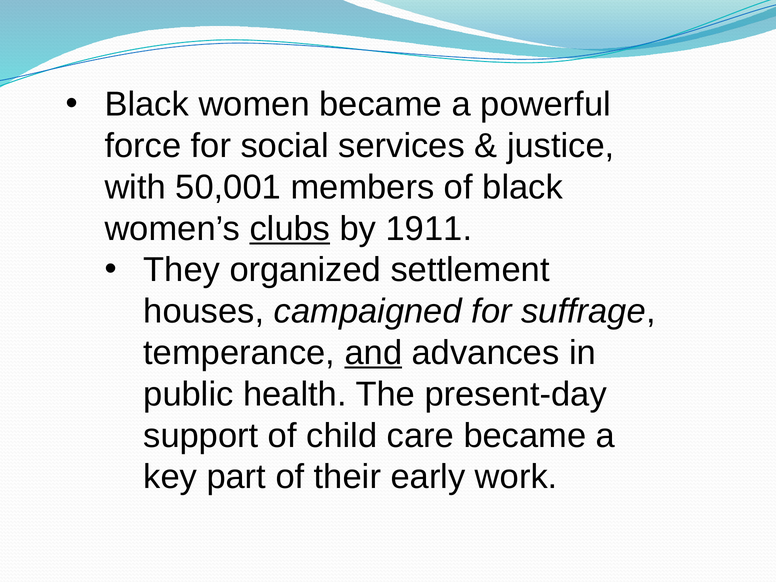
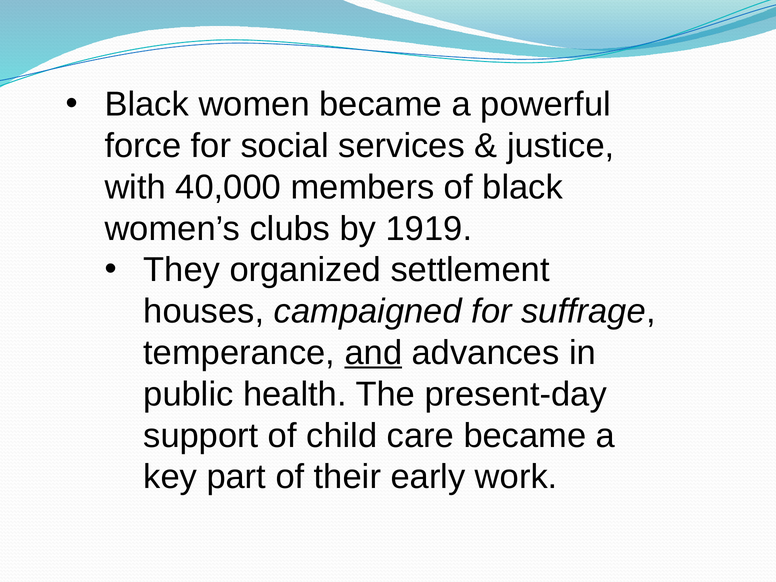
50,001: 50,001 -> 40,000 (228, 187)
clubs underline: present -> none (290, 229)
1911: 1911 -> 1919 (429, 229)
